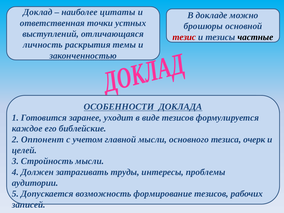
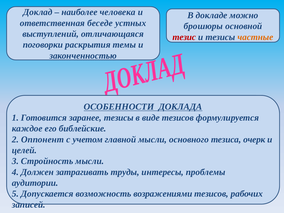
цитаты: цитаты -> человека (118, 12)
точки: точки -> беседе (100, 23)
частные colour: black -> orange (255, 37)
личность: личность -> поговорки (43, 45)
заранее уходит: уходит -> тезисы (119, 118)
формирование: формирование -> возражениями (163, 194)
